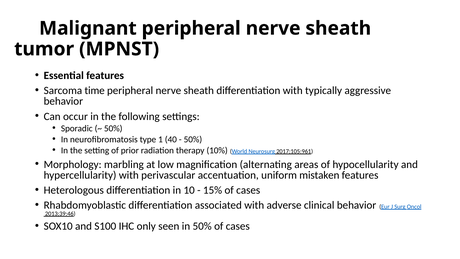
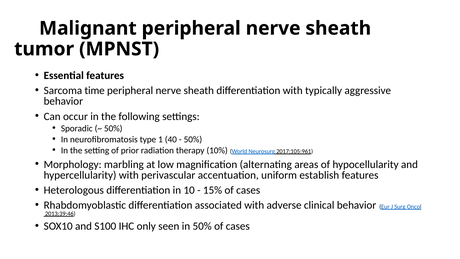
mistaken: mistaken -> establish (319, 175)
